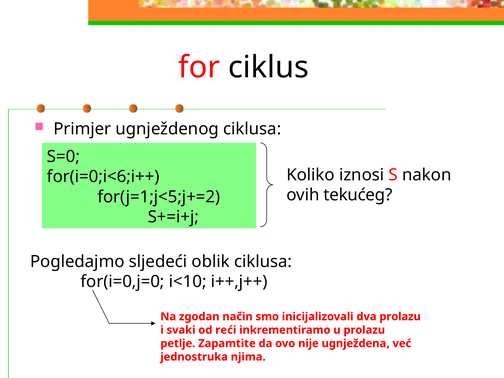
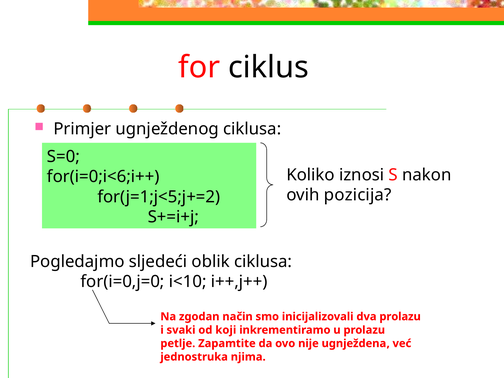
tekućeg: tekućeg -> pozicija (358, 195)
reći: reći -> koji (226, 330)
